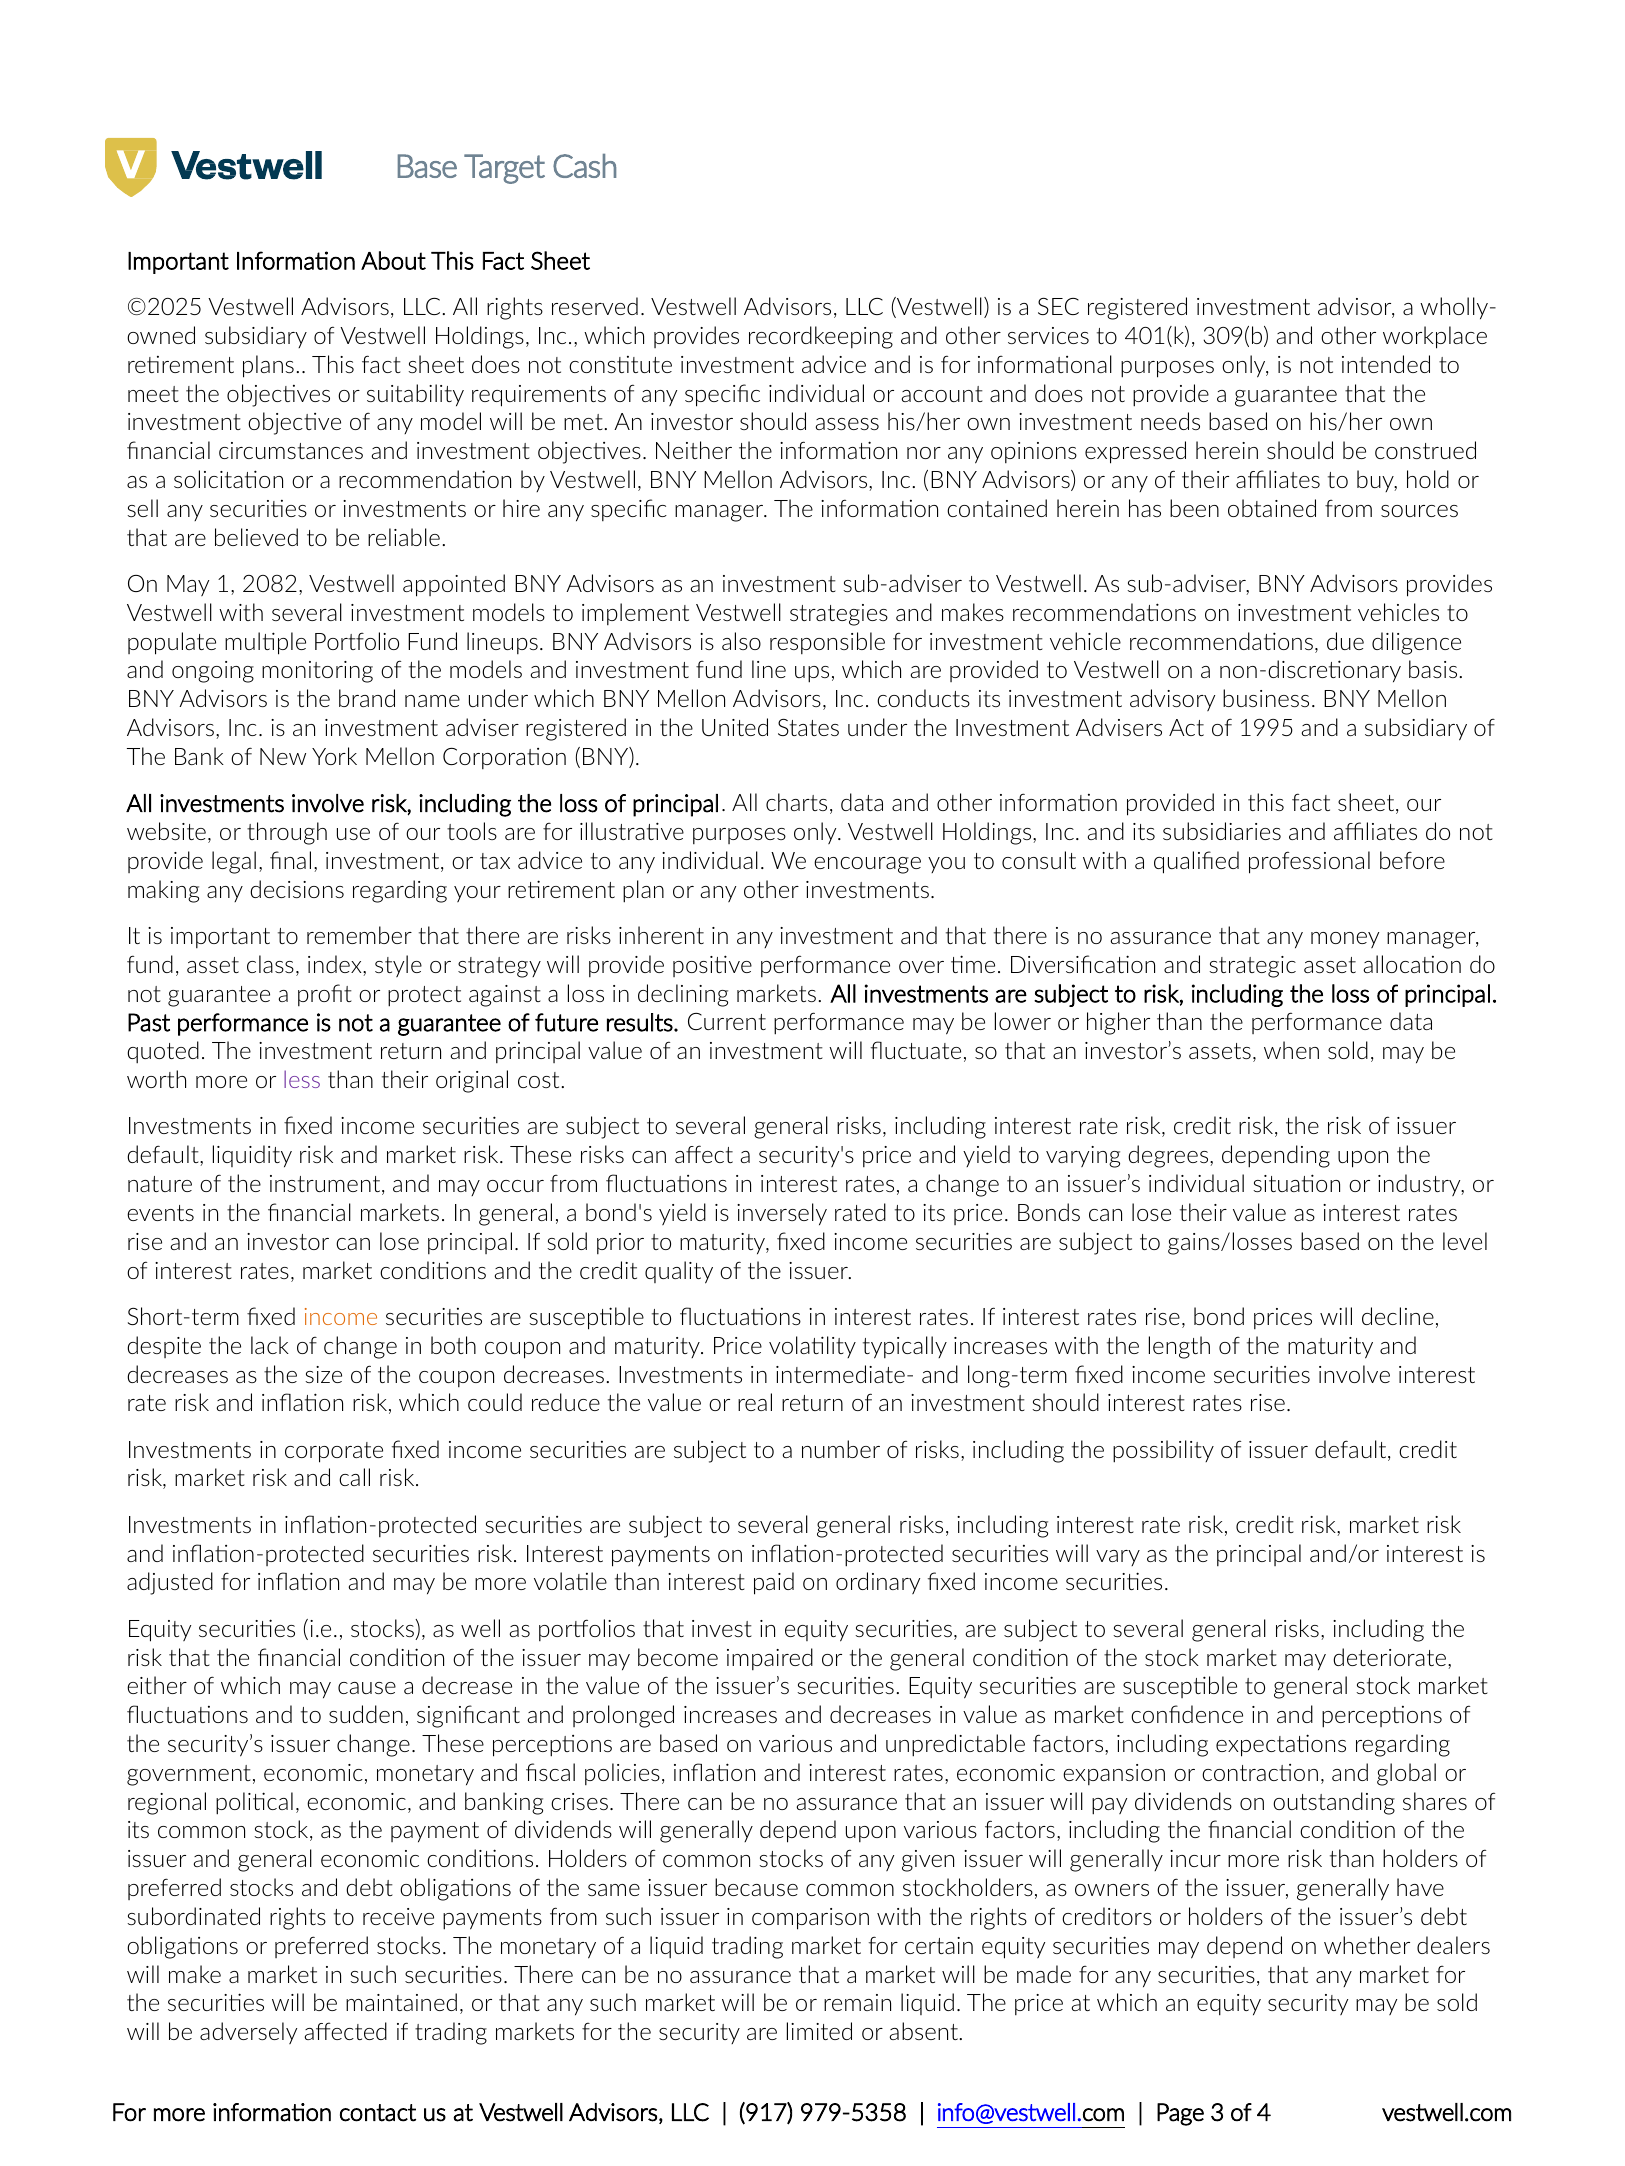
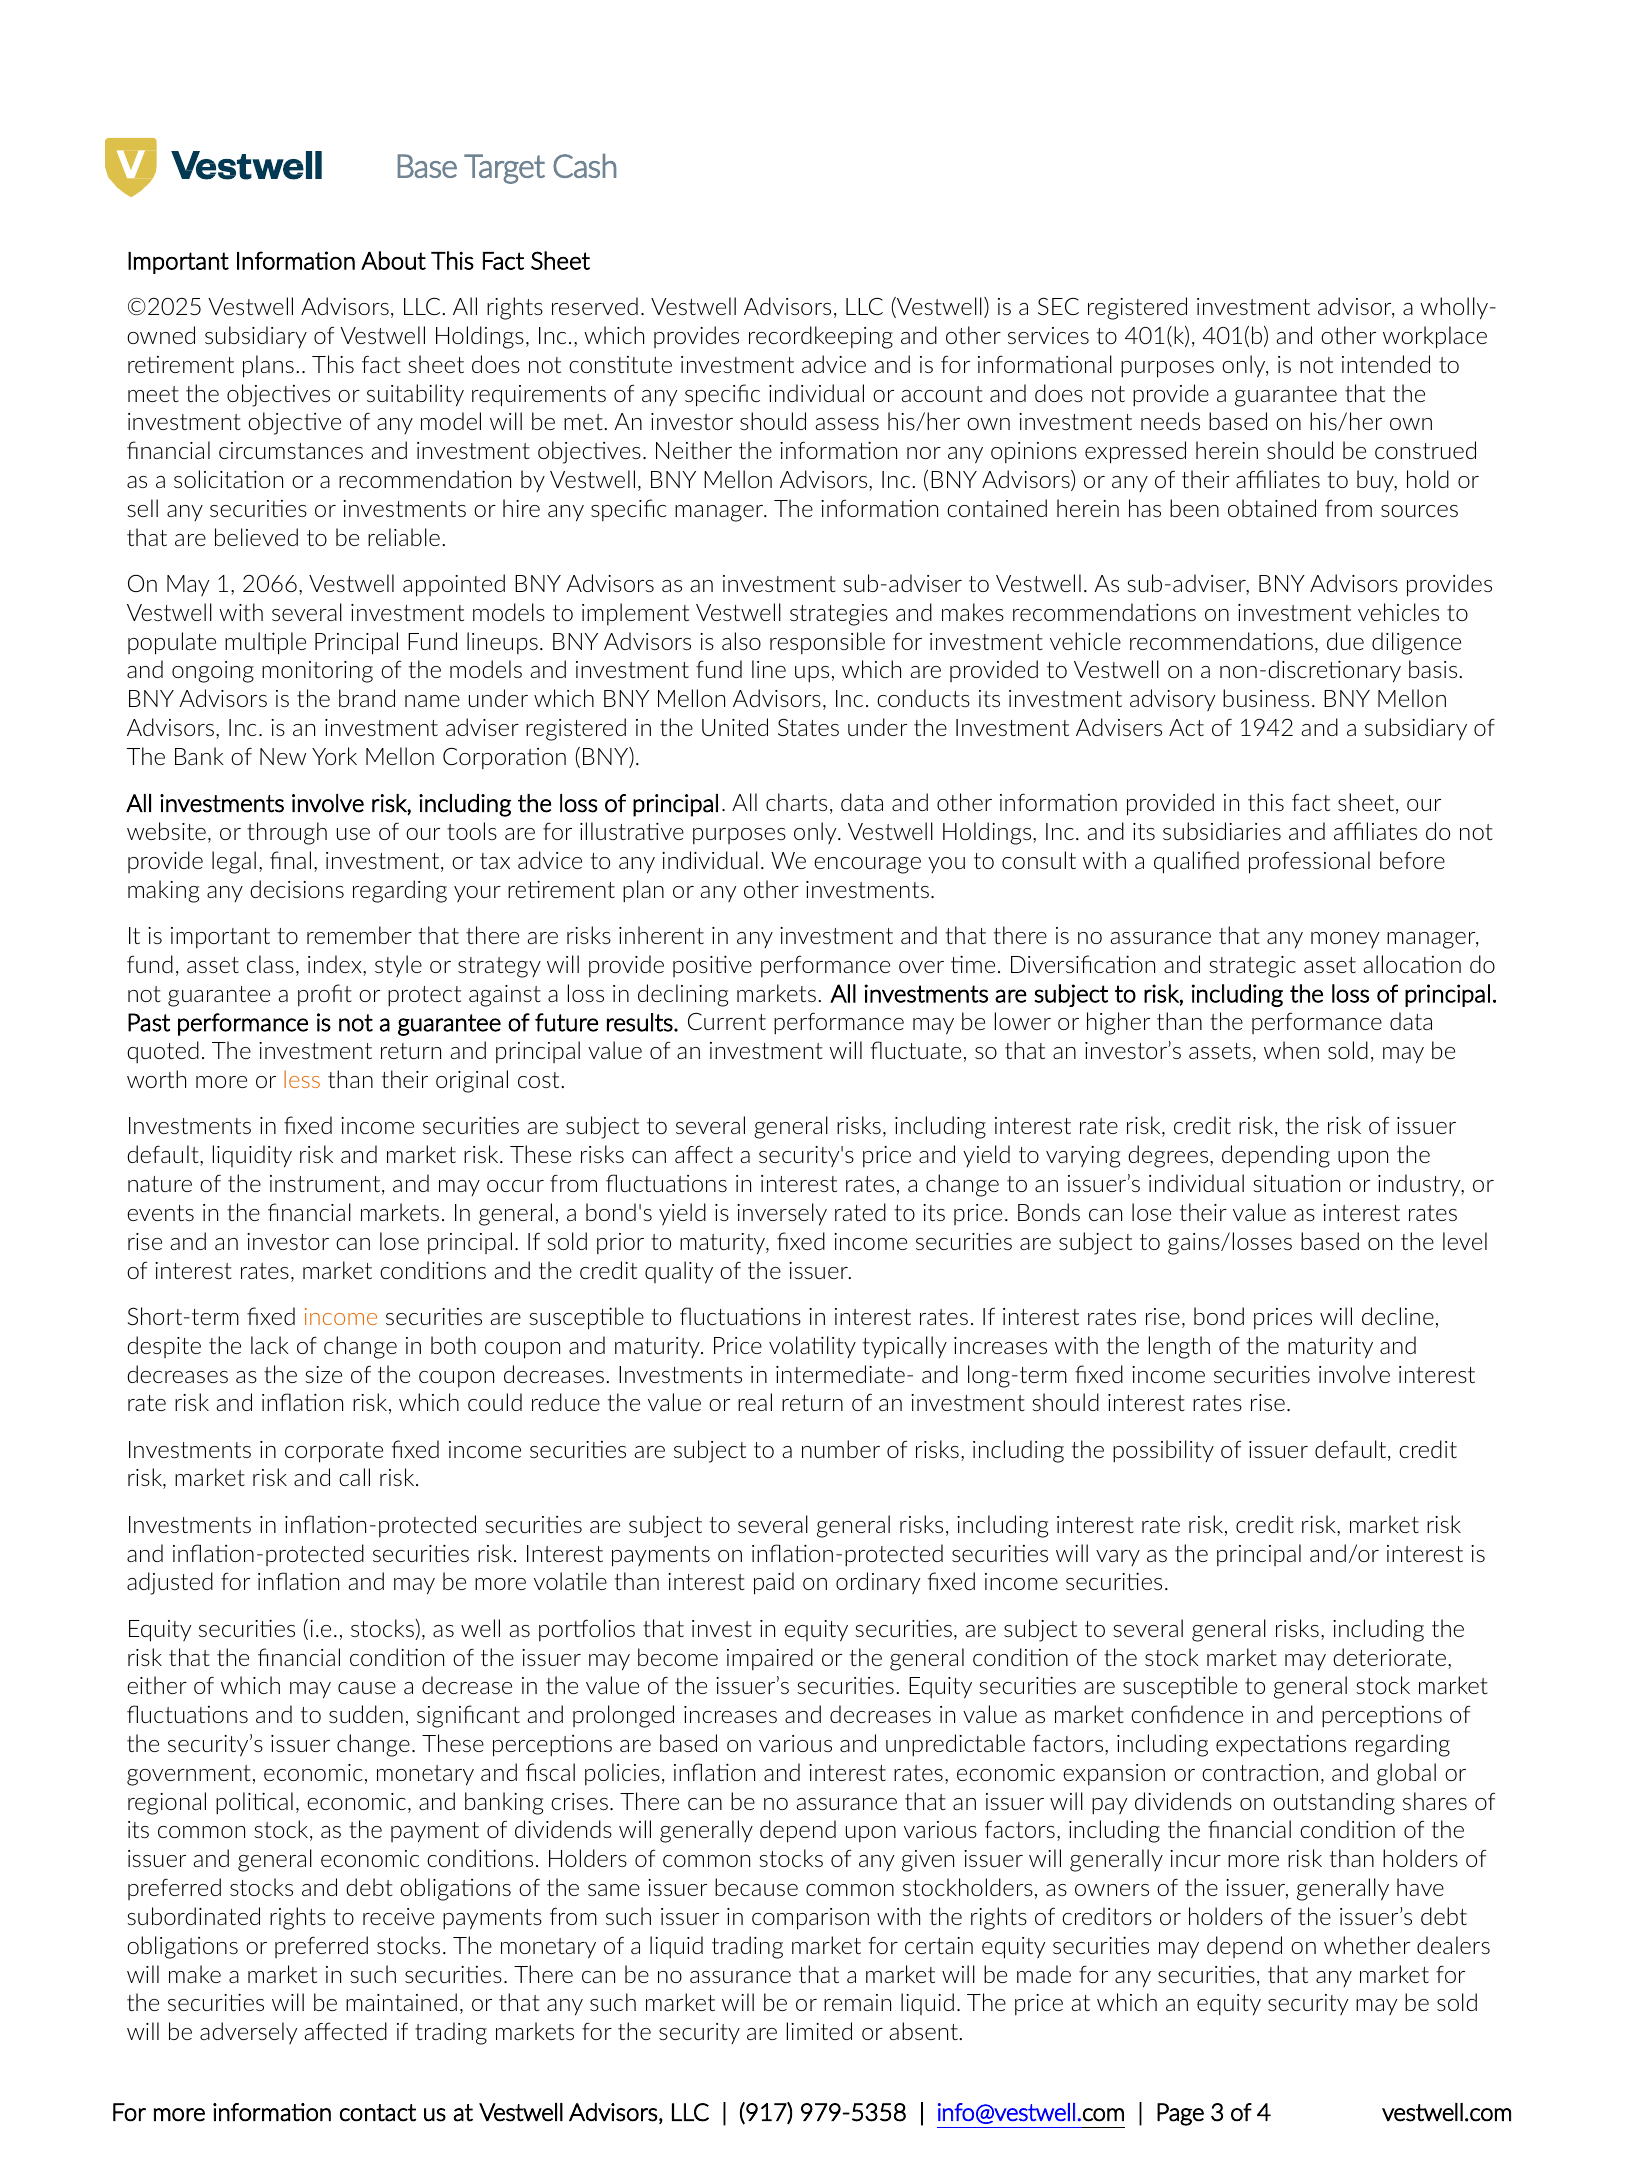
309(b: 309(b -> 401(b (1236, 337)
2082: 2082 -> 2066 (273, 585)
multiple Portfolio: Portfolio -> Principal (357, 642)
1995: 1995 -> 1942 (1266, 729)
less colour: purple -> orange (302, 1081)
